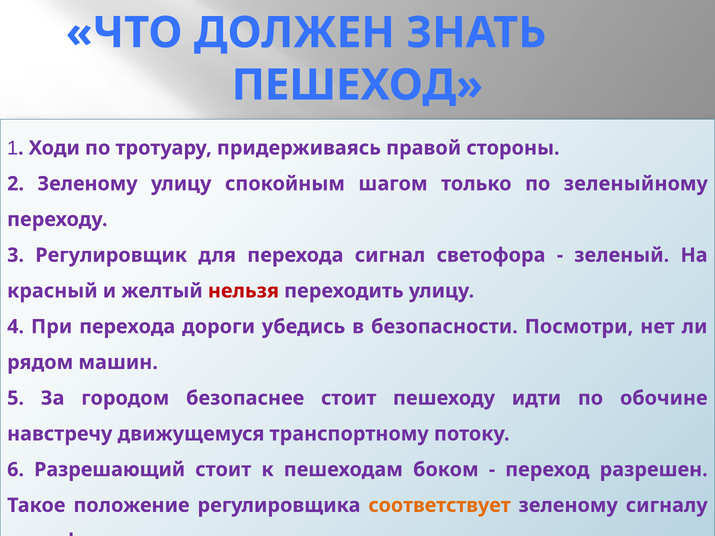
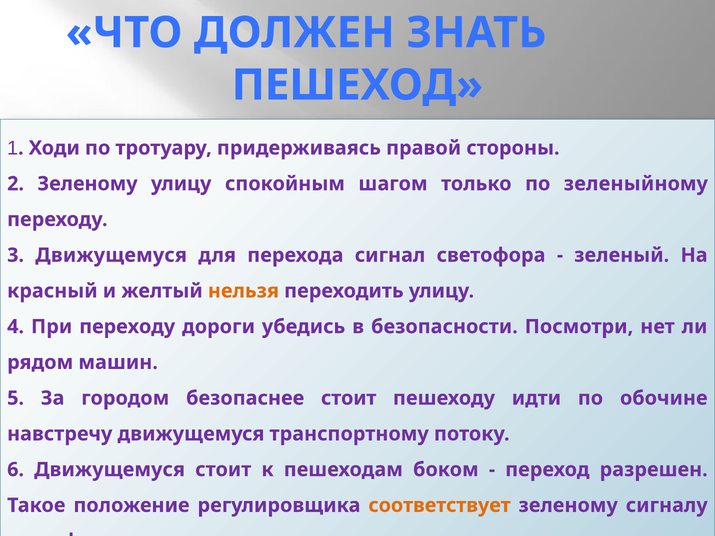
3 Регулировщик: Регулировщик -> Движущемуся (111, 255)
нельзя colour: red -> orange (243, 291)
При перехода: перехода -> переходу (127, 327)
6 Разрешающий: Разрешающий -> Движущемуся (110, 470)
